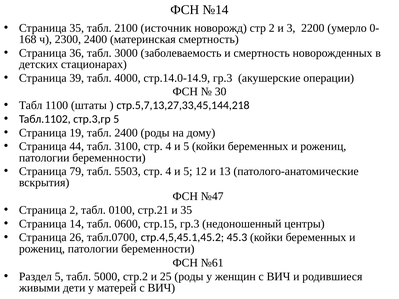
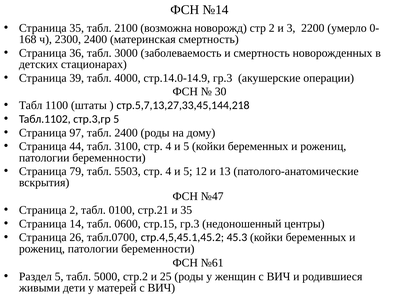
источник: источник -> возможна (166, 28)
19: 19 -> 97 (77, 133)
